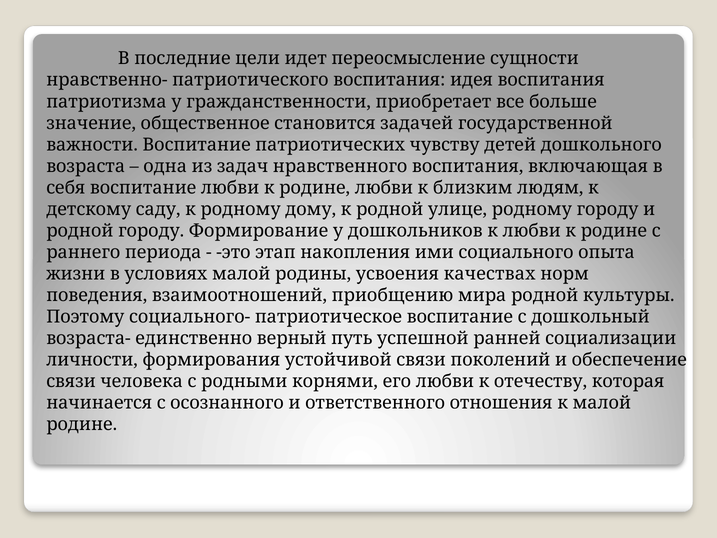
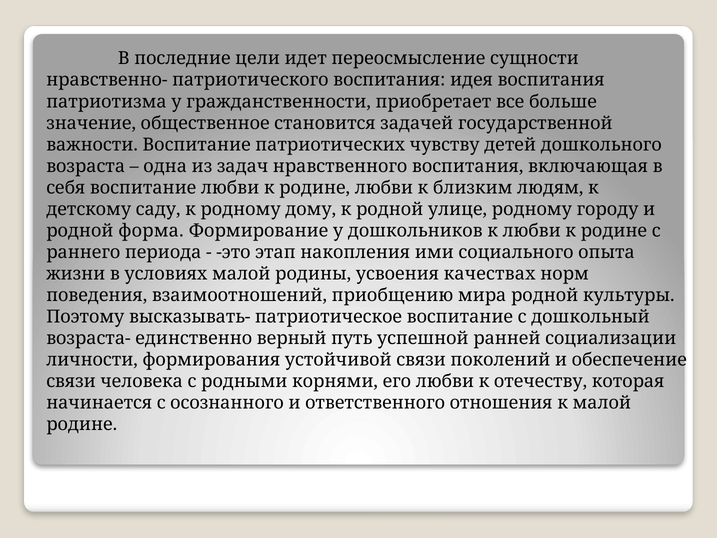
родной городу: городу -> форма (151, 231)
социального-: социального- -> высказывать- (190, 317)
